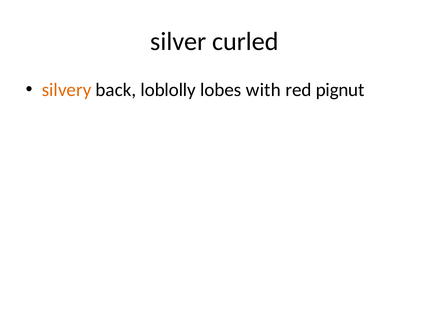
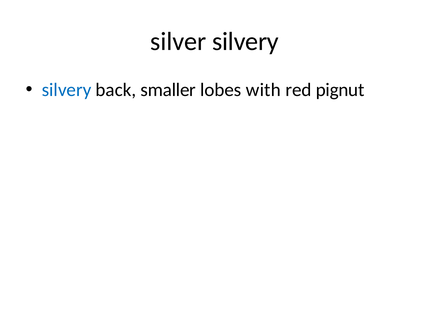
silver curled: curled -> silvery (245, 42)
silvery colour: orange -> blue (67, 90)
loblolly: loblolly -> smaller (168, 90)
